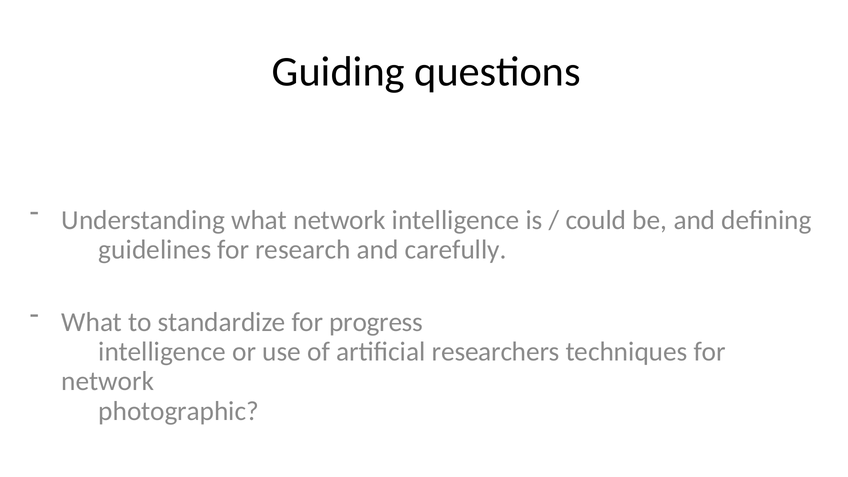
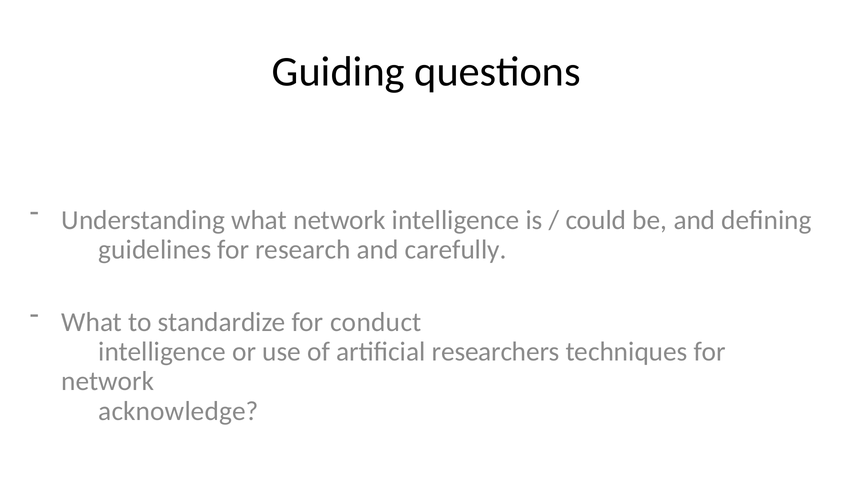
progress: progress -> conduct (376, 322)
photographic: photographic -> acknowledge (178, 411)
